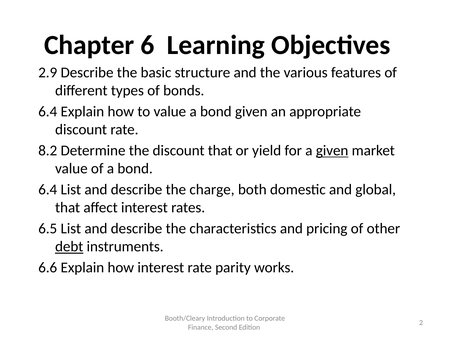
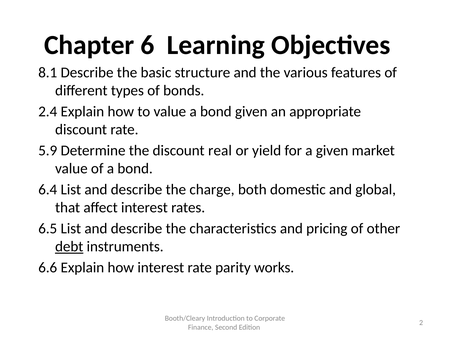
2.9: 2.9 -> 8.1 (48, 72)
6.4: 6.4 -> 2.4 (48, 111)
8.2: 8.2 -> 5.9 (48, 150)
discount that: that -> real (220, 150)
given underline: present -> none (332, 150)
